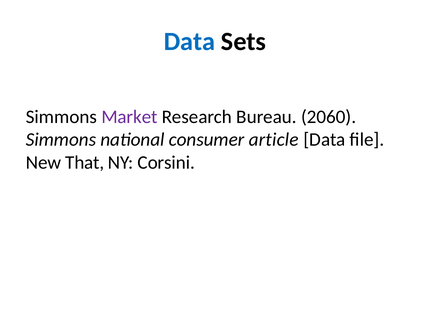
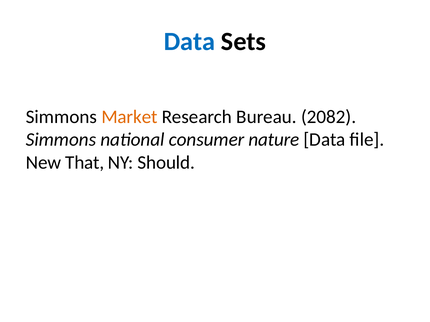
Market colour: purple -> orange (129, 117)
2060: 2060 -> 2082 (329, 117)
article: article -> nature (274, 140)
Corsini: Corsini -> Should (166, 163)
